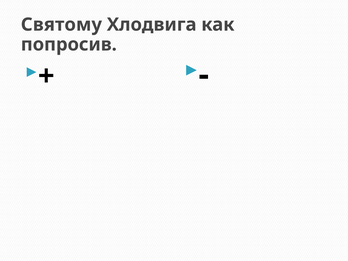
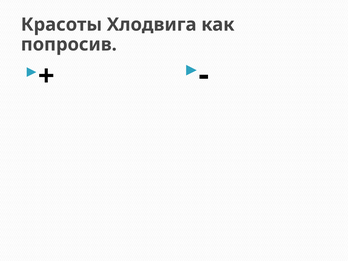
Святому: Святому -> Красоты (61, 25)
